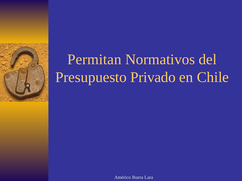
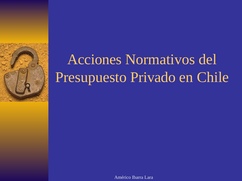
Permitan: Permitan -> Acciones (94, 60)
